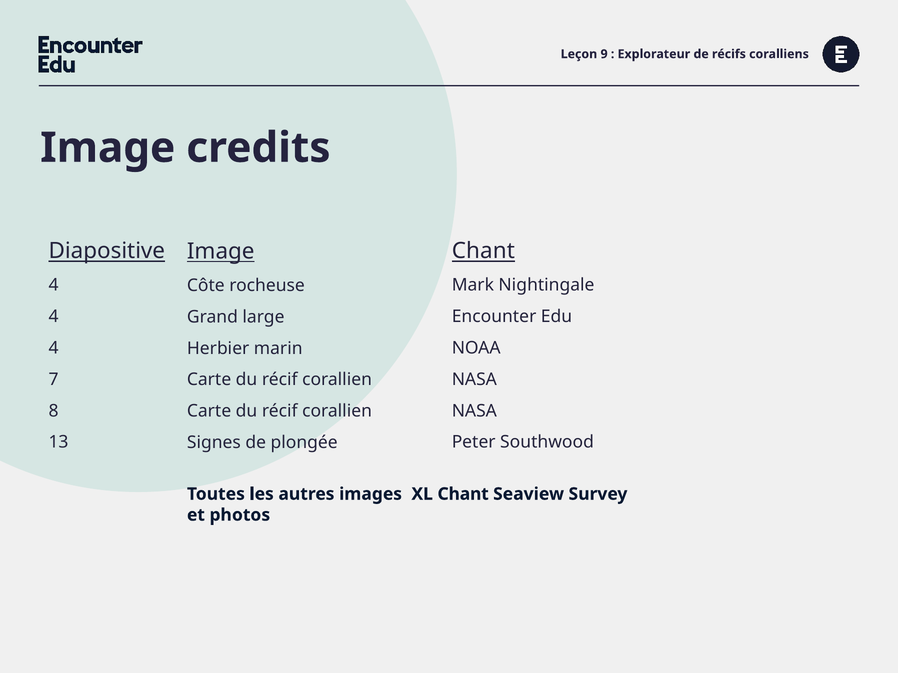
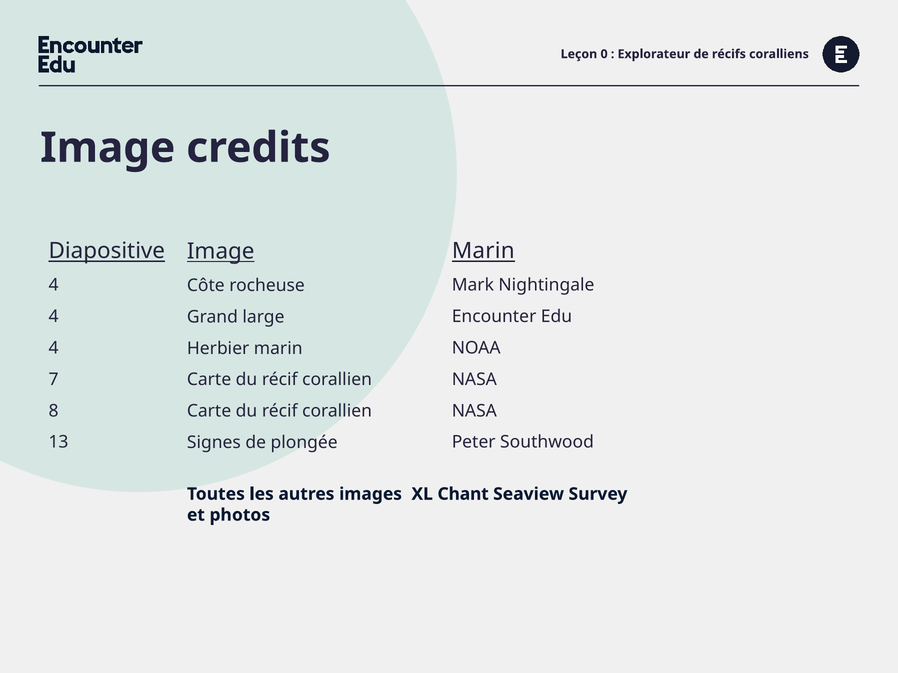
9: 9 -> 0 (604, 54)
Chant: Chant -> Marin (483, 251)
